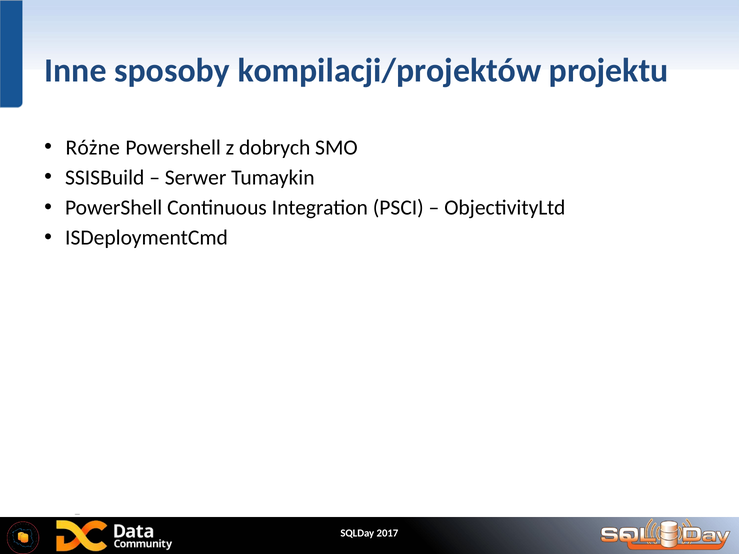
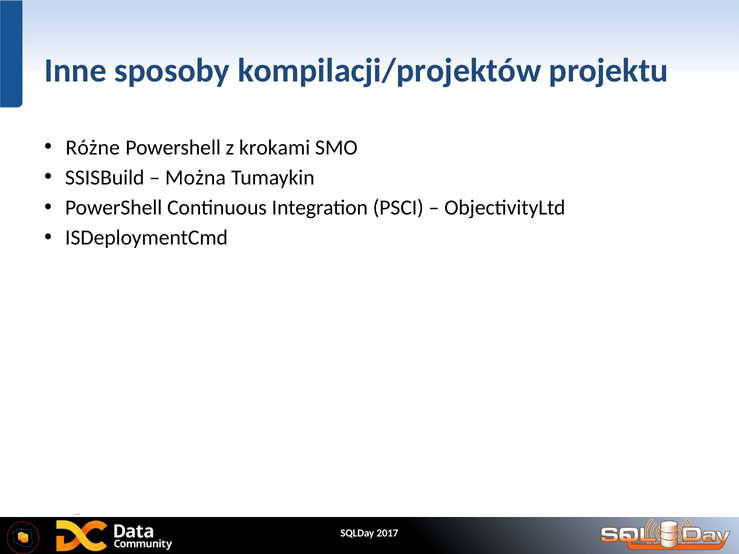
dobrych: dobrych -> krokami (275, 147)
Serwer: Serwer -> Można (195, 178)
